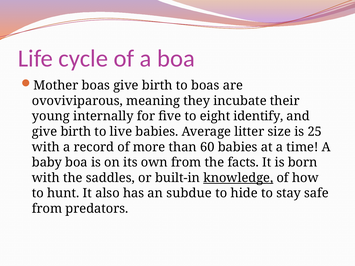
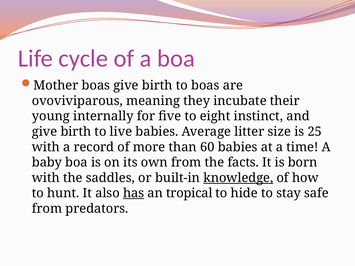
identify: identify -> instinct (258, 116)
has underline: none -> present (134, 193)
subdue: subdue -> tropical (189, 193)
